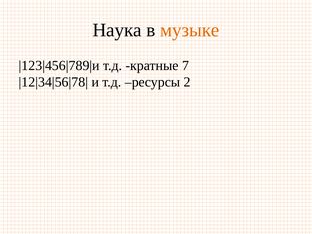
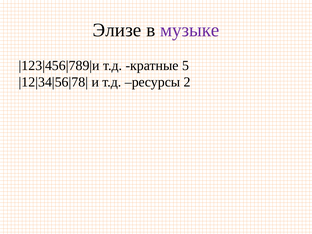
Наука: Наука -> Элизе (117, 30)
музыке colour: orange -> purple (190, 30)
7: 7 -> 5 (186, 65)
